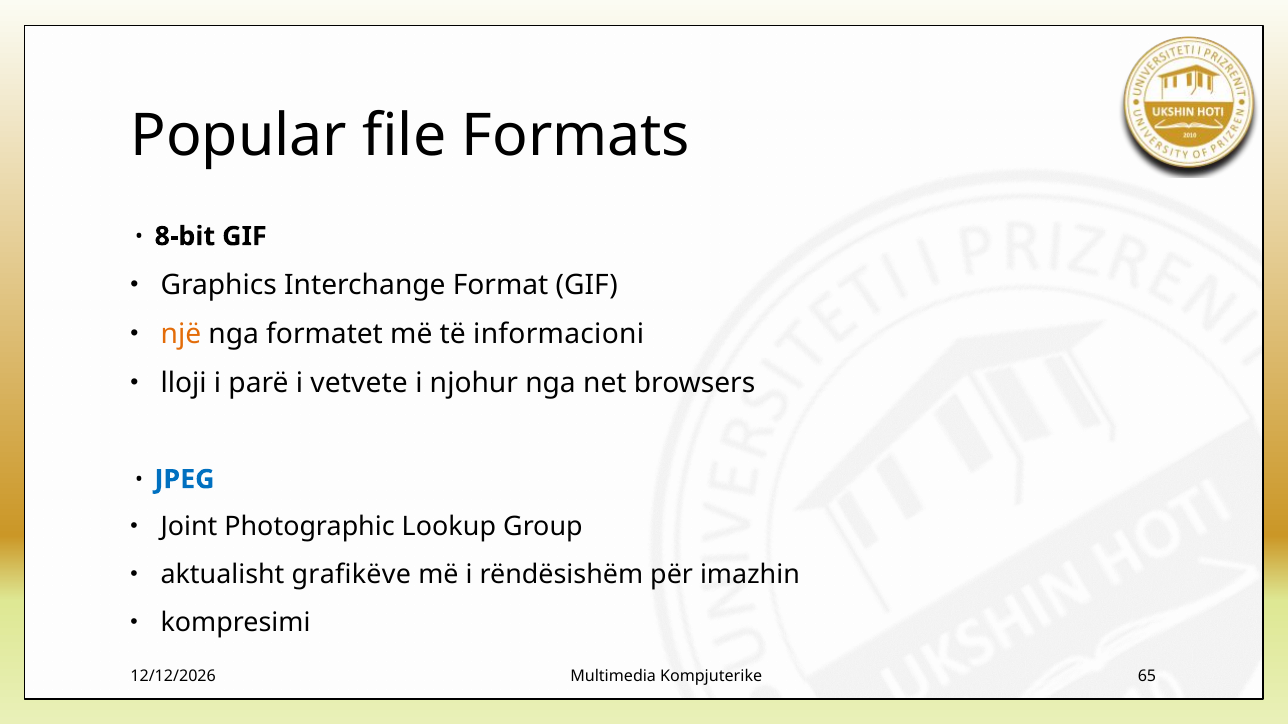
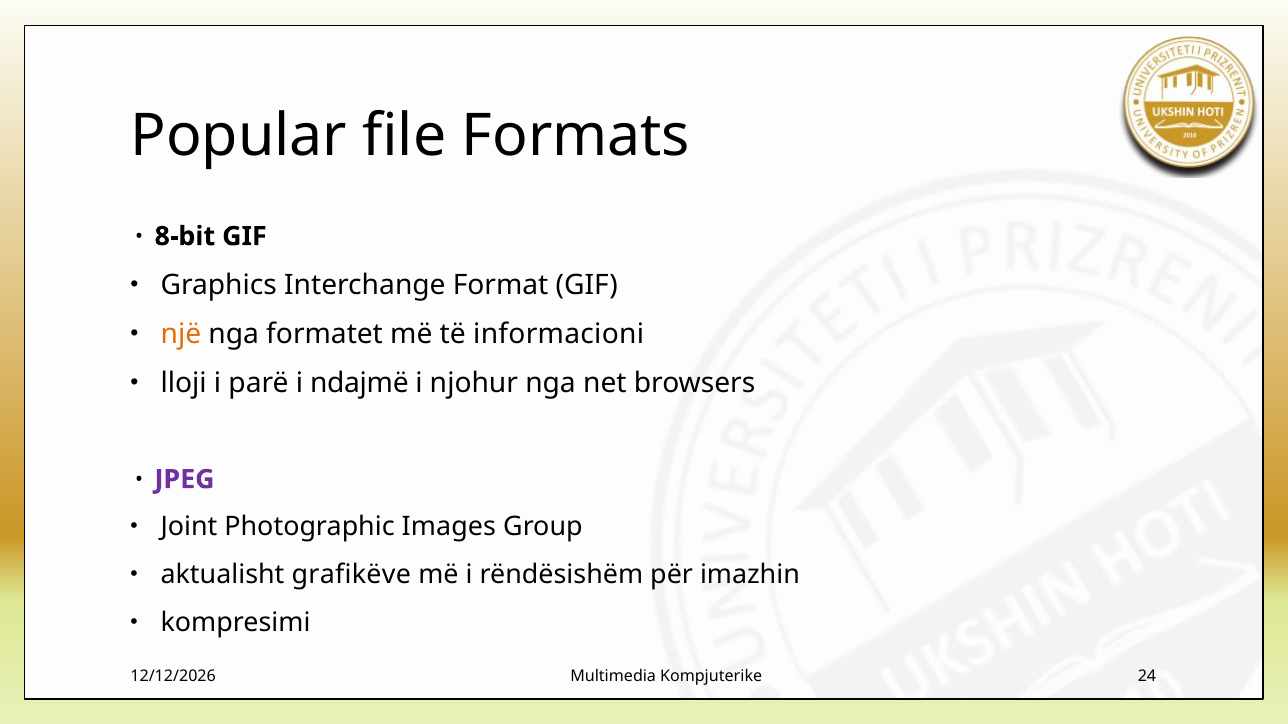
vetvete: vetvete -> ndajmë (359, 383)
JPEG colour: blue -> purple (185, 480)
Lookup: Lookup -> Images (449, 527)
65: 65 -> 24 (1147, 677)
